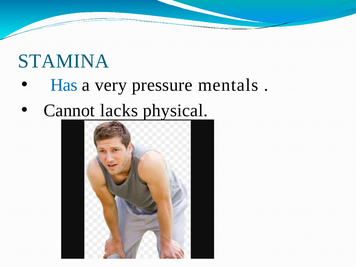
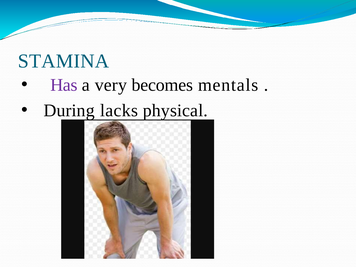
Has colour: blue -> purple (64, 85)
pressure: pressure -> becomes (162, 85)
Cannot: Cannot -> During (69, 111)
